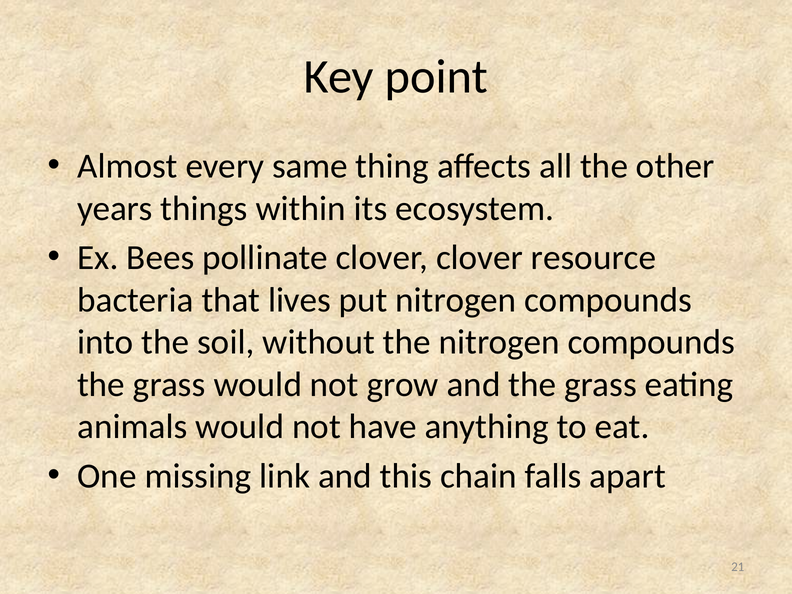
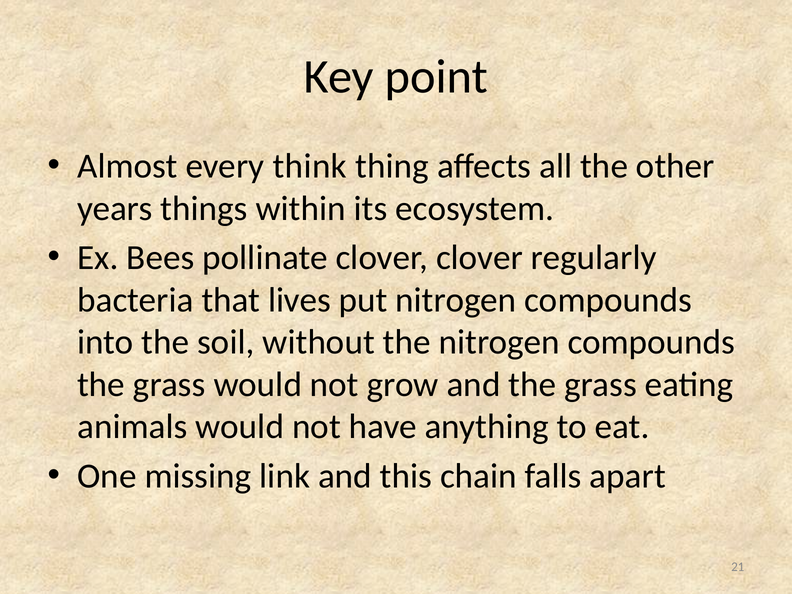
same: same -> think (310, 166)
resource: resource -> regularly (594, 258)
